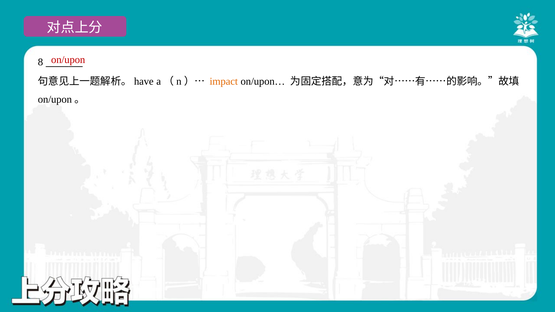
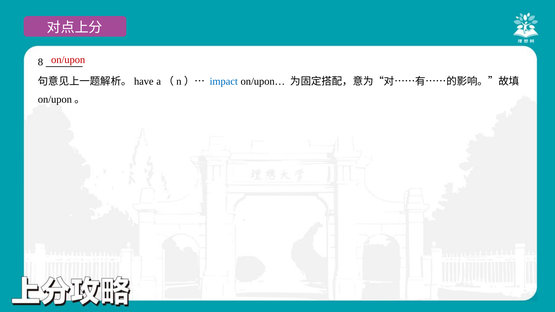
impact colour: orange -> blue (224, 81)
